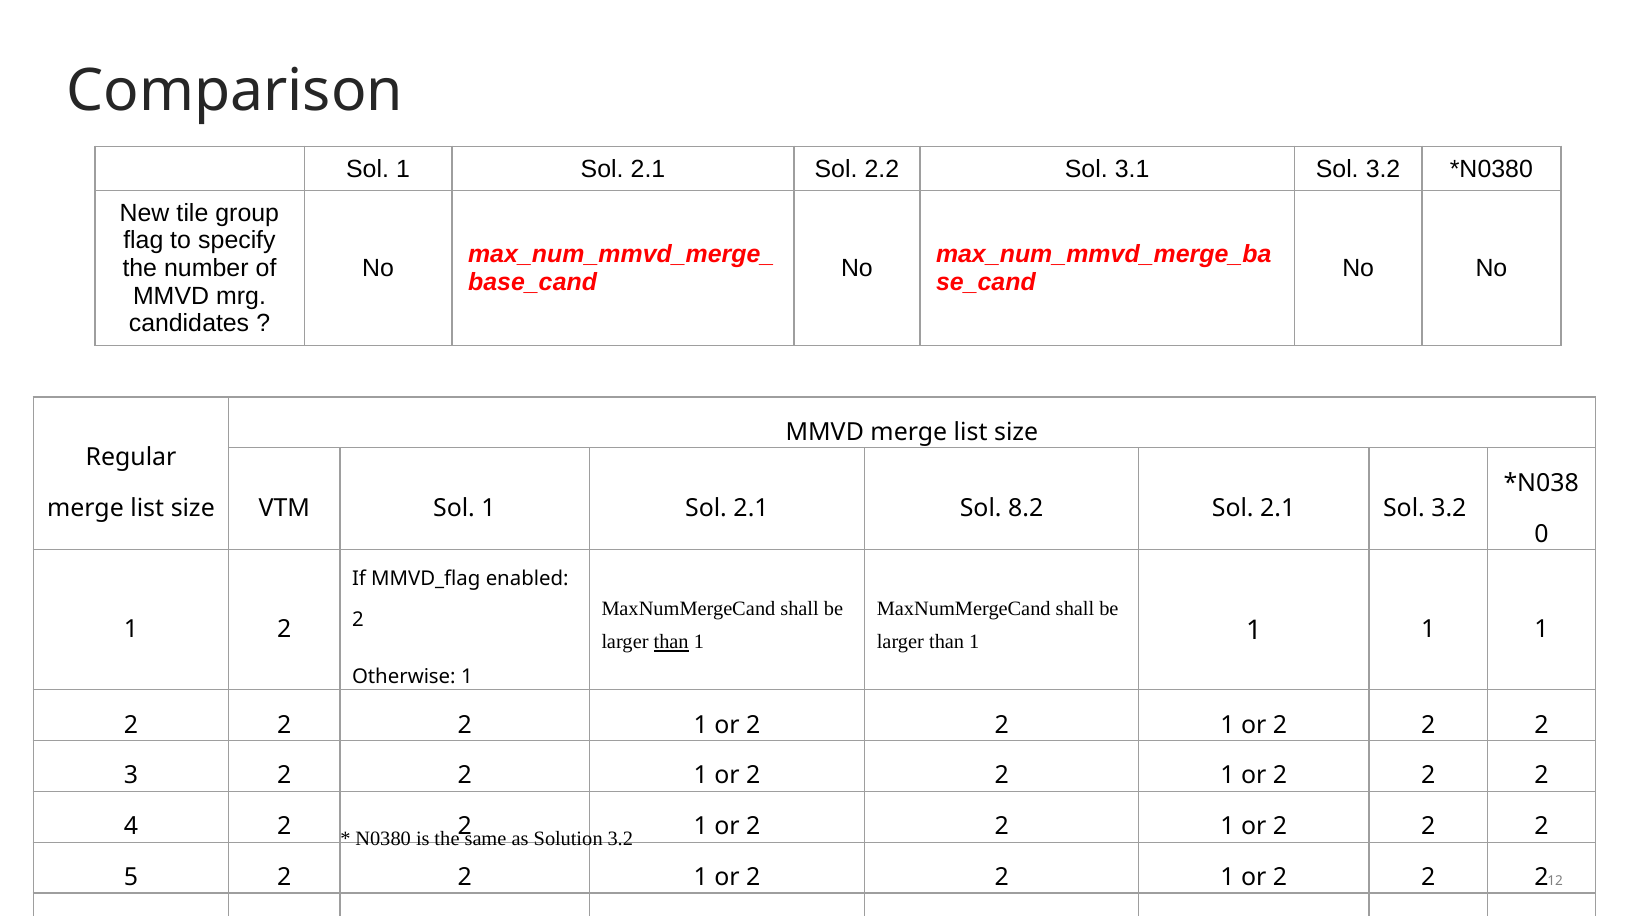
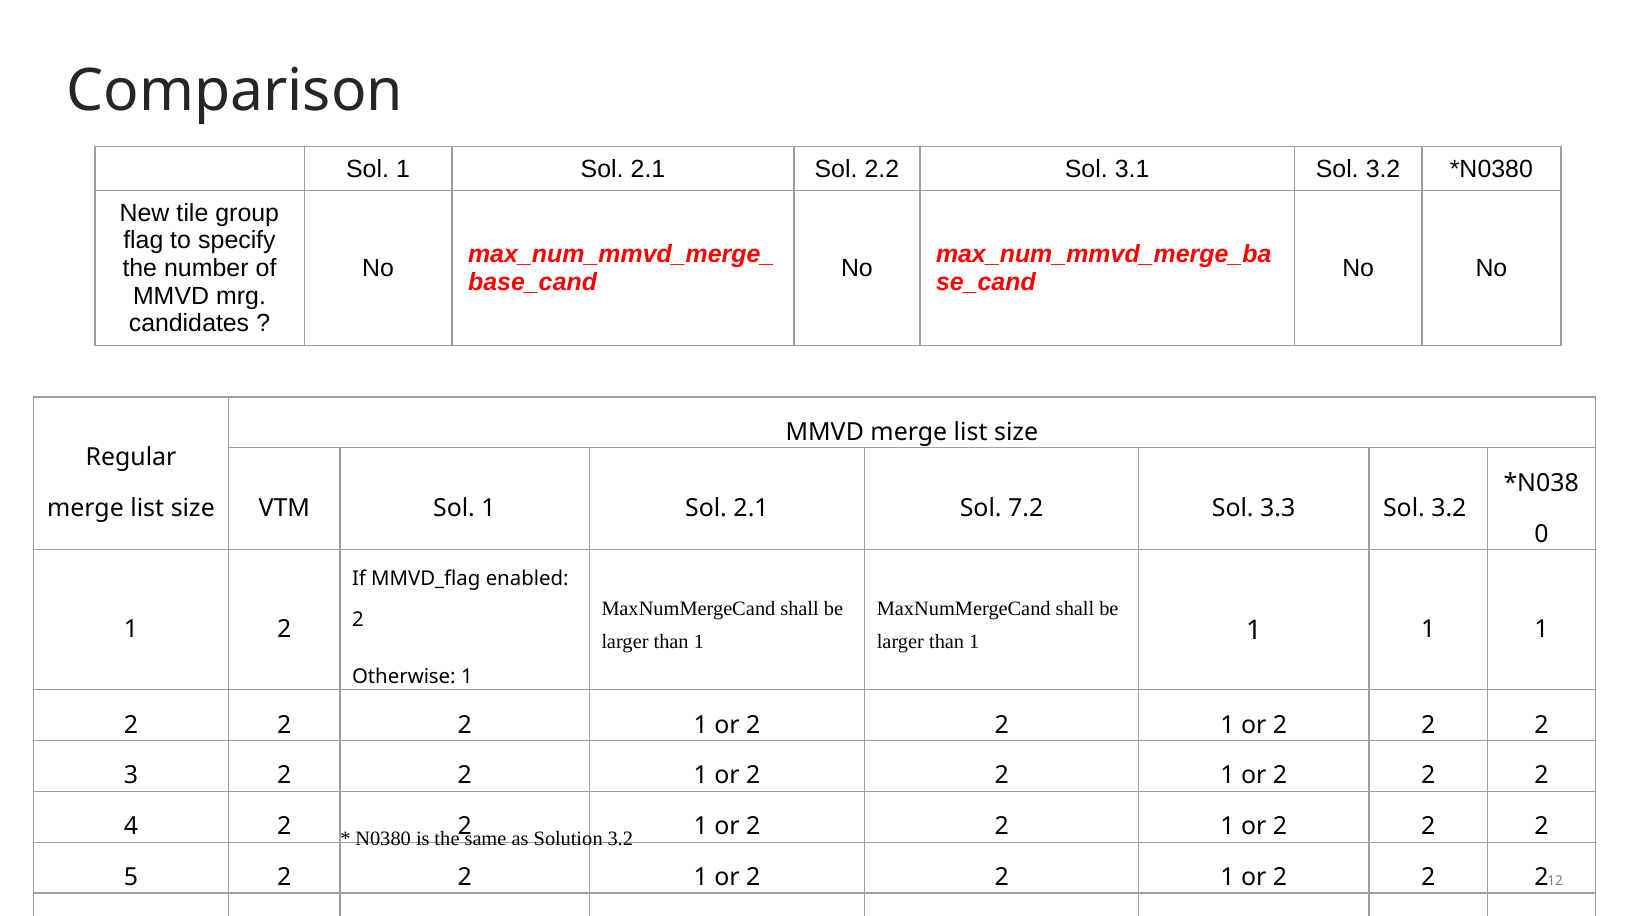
8.2: 8.2 -> 7.2 (1026, 509)
2.1: 2.1 -> 3.3 (1278, 509)
than underline: present -> none (671, 642)
